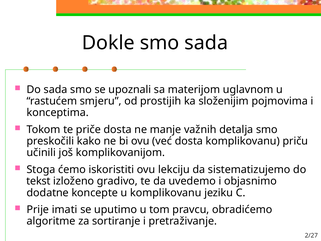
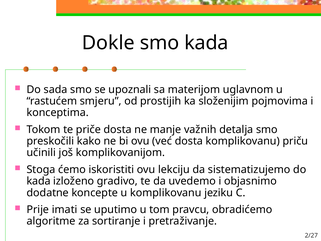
smo sada: sada -> kada (206, 43)
tekst: tekst -> kada (39, 181)
